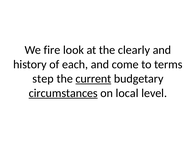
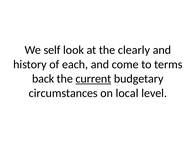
fire: fire -> self (52, 50)
step: step -> back (43, 79)
circumstances underline: present -> none (63, 93)
